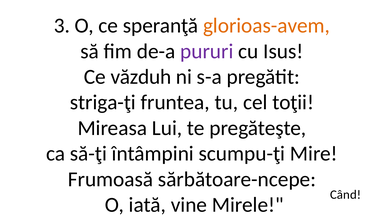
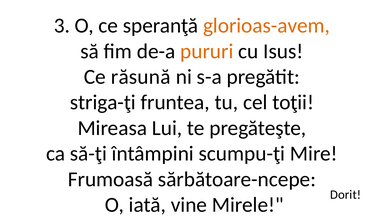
pururi colour: purple -> orange (207, 51)
văzduh: văzduh -> răsună (141, 77)
Când: Când -> Dorit (346, 195)
